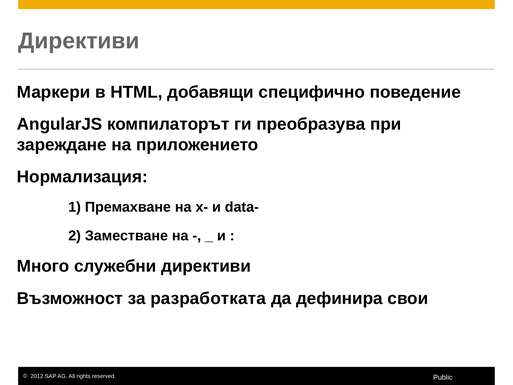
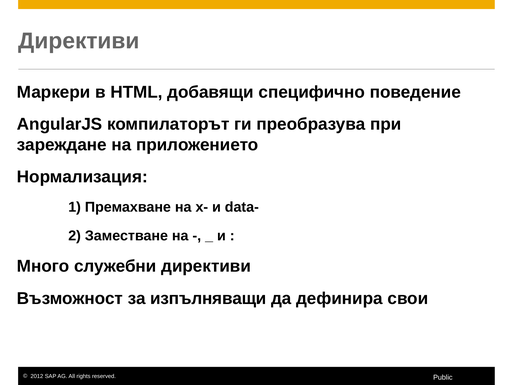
разработката: разработката -> изпълняващи (208, 298)
